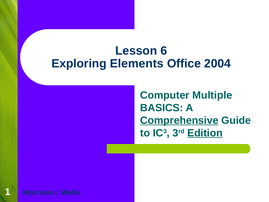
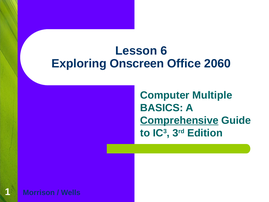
Elements: Elements -> Onscreen (137, 64)
2004: 2004 -> 2060 (218, 64)
Edition underline: present -> none (205, 133)
